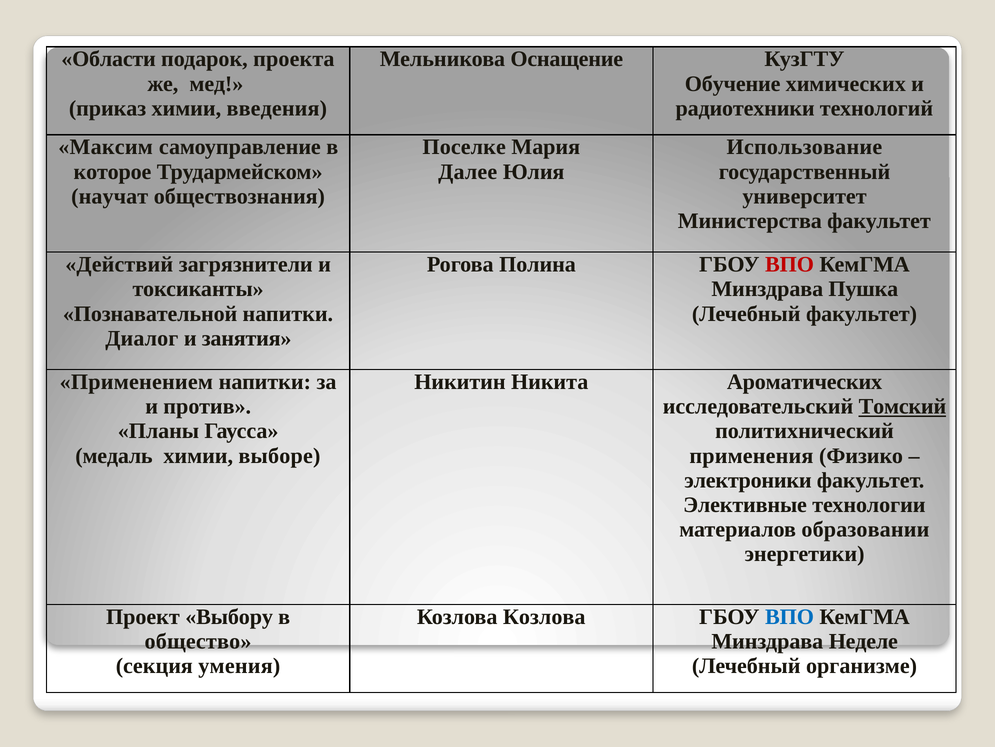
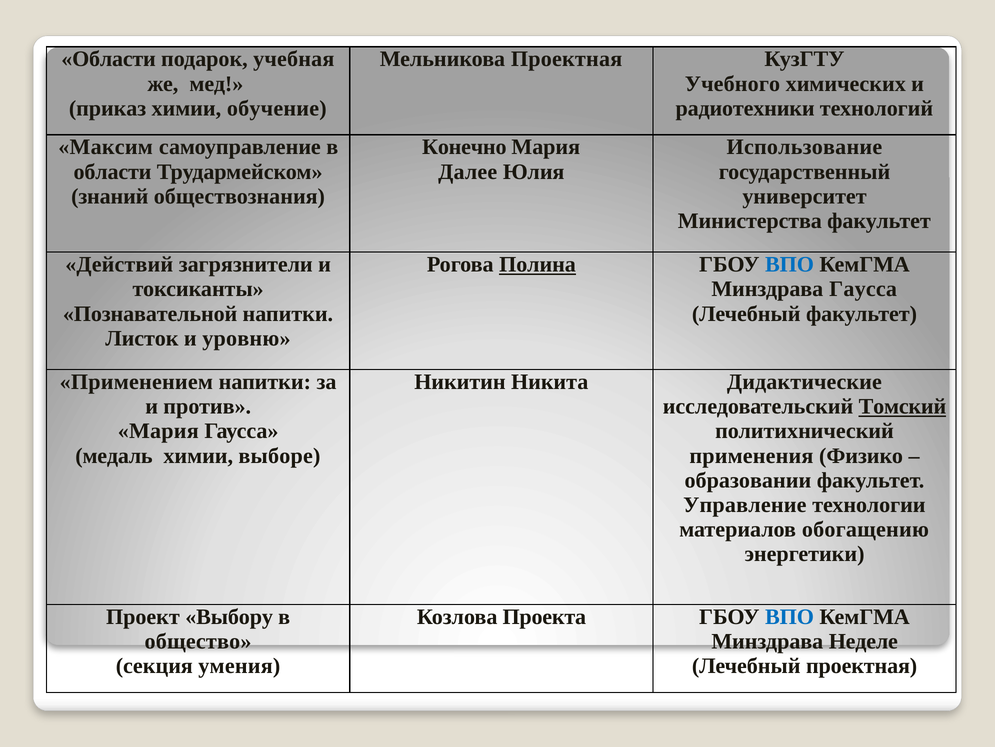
проекта: проекта -> учебная (294, 59)
Мельникова Оснащение: Оснащение -> Проектная (567, 59)
Обучение: Обучение -> Учебного (732, 84)
введения: введения -> обучение (277, 108)
Поселке: Поселке -> Конечно (464, 147)
которое: которое -> области (113, 172)
научат: научат -> знаний (110, 196)
Полина underline: none -> present (538, 264)
ВПО colour: red -> blue (790, 264)
Минздрава Пушка: Пушка -> Гаусса (863, 289)
Диалог: Диалог -> Листок (142, 338)
занятия: занятия -> уровню (246, 338)
Ароматических: Ароматических -> Дидактические (804, 382)
Планы: Планы -> Мария (158, 431)
электроники: электроники -> образовании (748, 480)
Элективные: Элективные -> Управление (745, 504)
образовании: образовании -> обогащению (865, 529)
Козлова Козлова: Козлова -> Проекта (544, 616)
Лечебный организме: организме -> проектная (862, 665)
